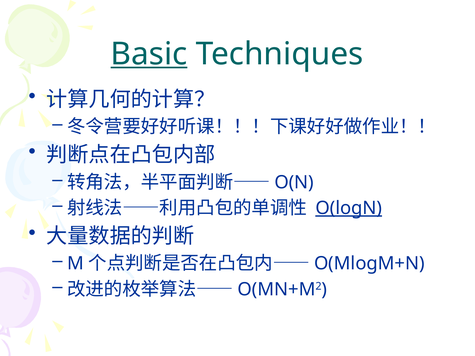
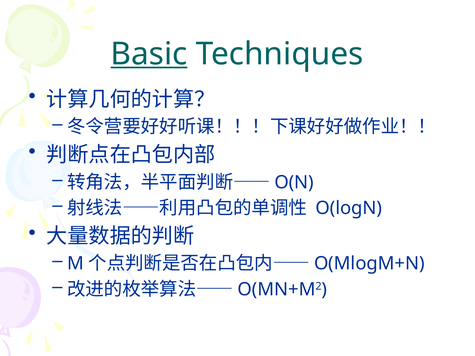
O(logN underline: present -> none (349, 208)
